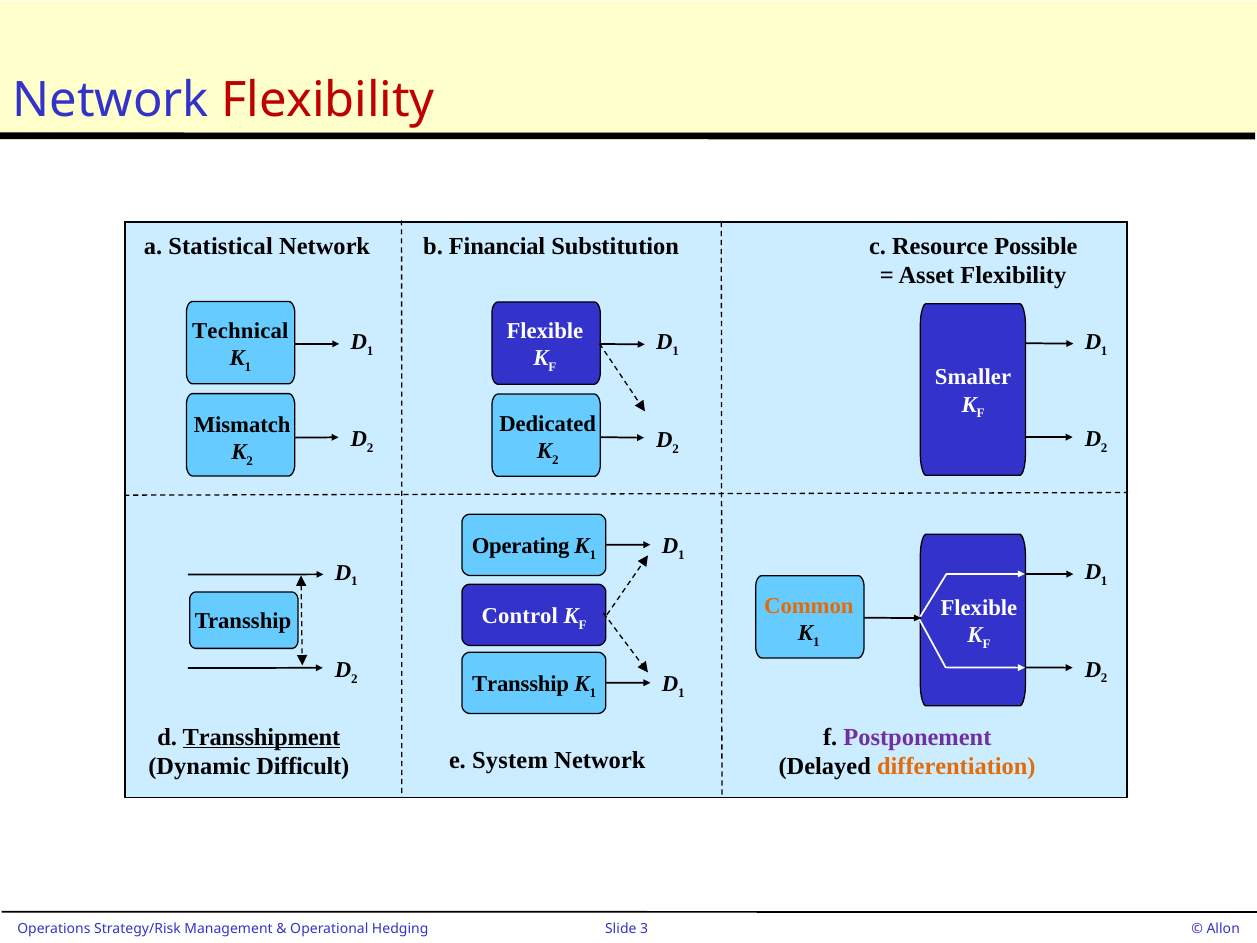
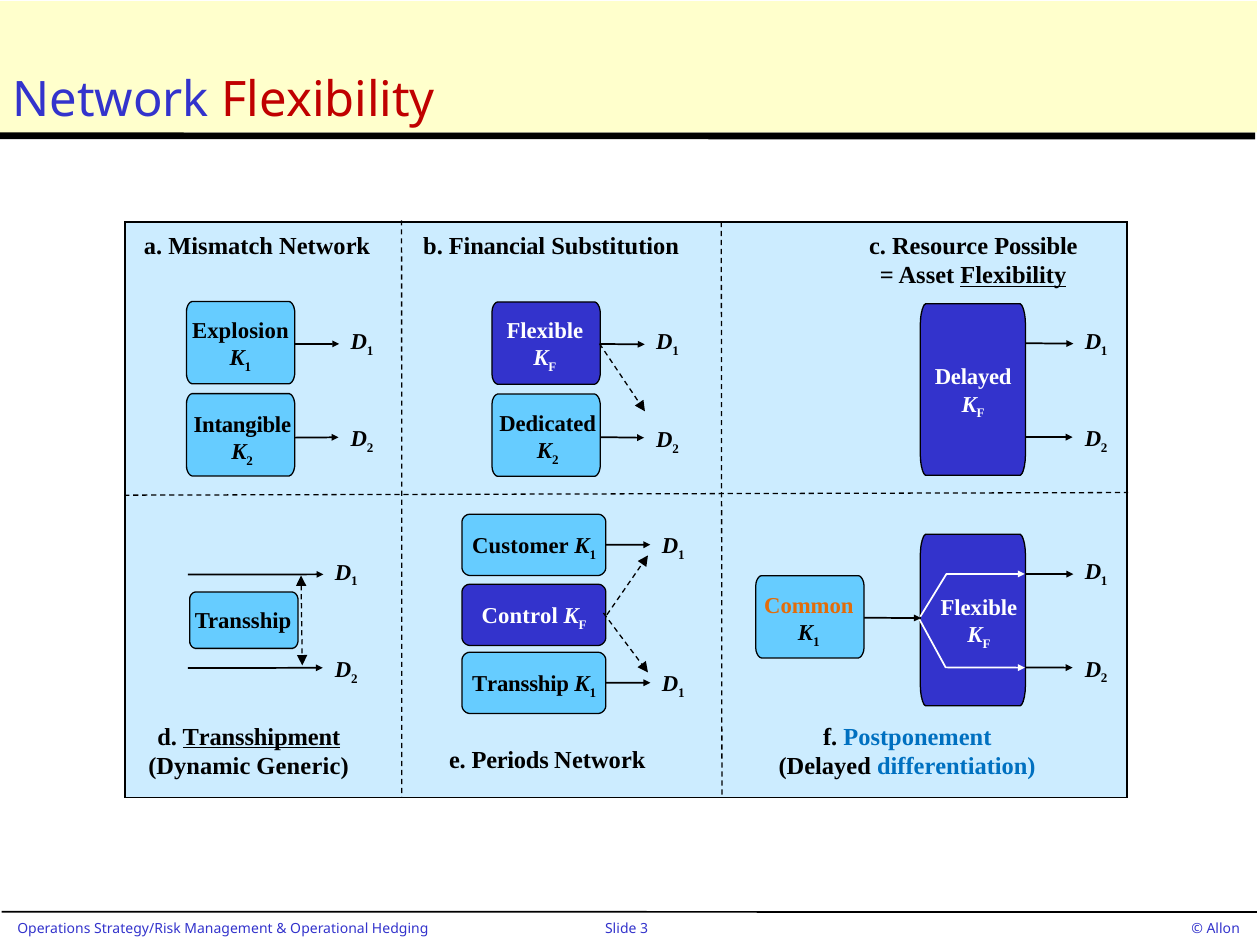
Statistical: Statistical -> Mismatch (221, 246)
Flexibility underline: none -> present (1013, 276)
Technical: Technical -> Explosion (240, 331)
Smaller: Smaller -> Delayed (973, 377)
Mismatch: Mismatch -> Intangible (242, 424)
Operating: Operating -> Customer (521, 546)
Postponement colour: purple -> blue (917, 737)
System: System -> Periods (510, 760)
Difficult: Difficult -> Generic (303, 766)
differentiation colour: orange -> blue (956, 766)
